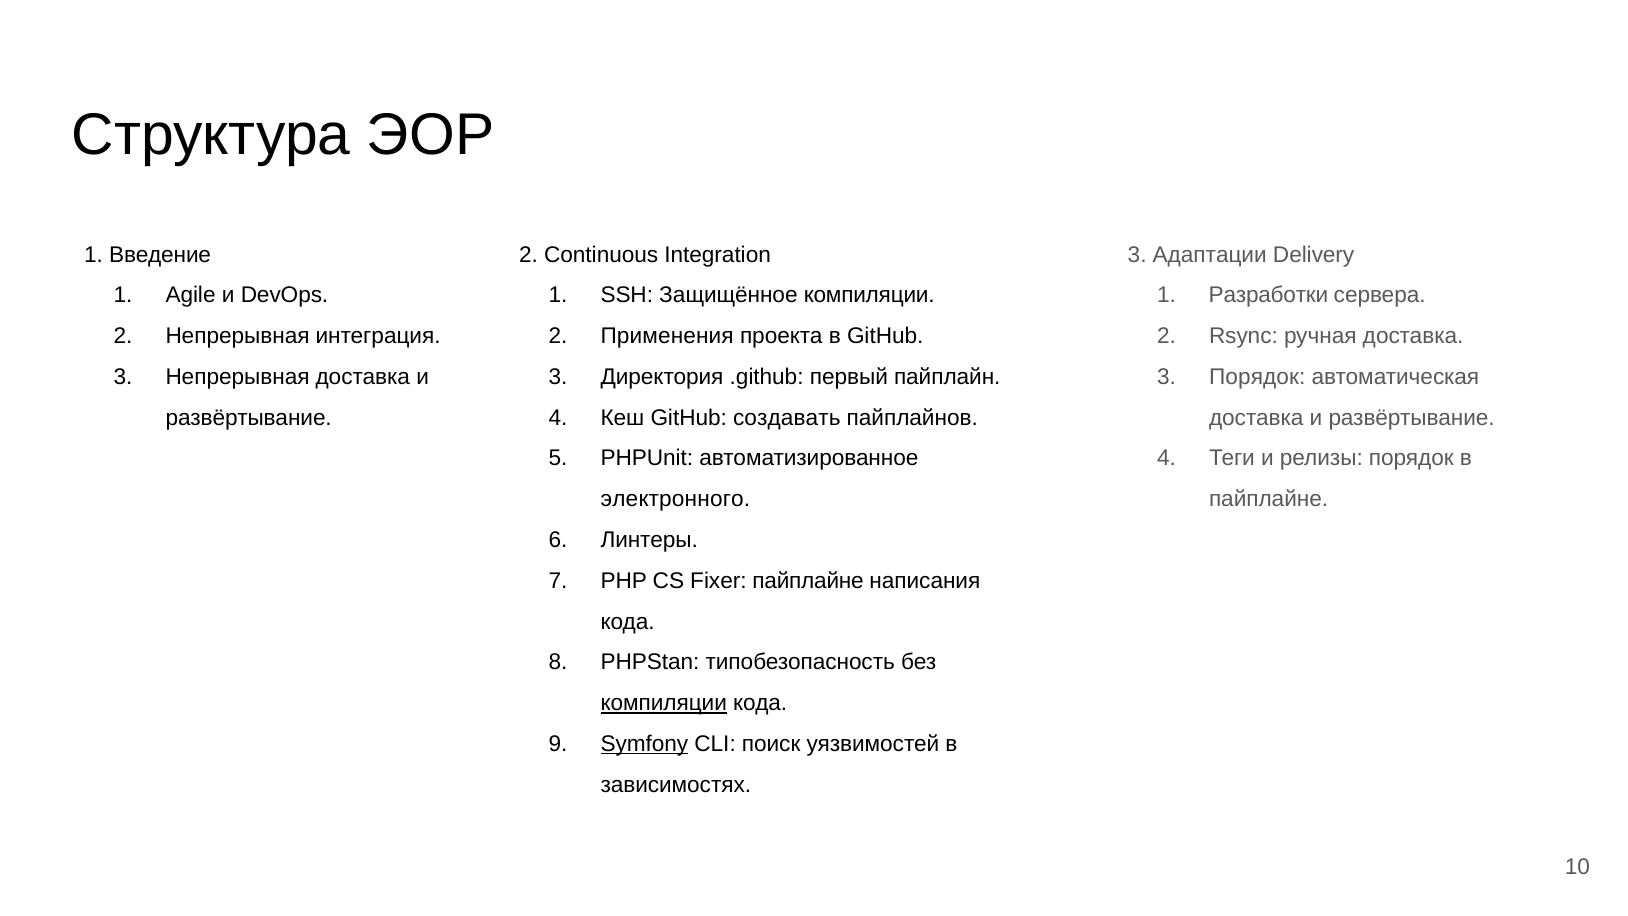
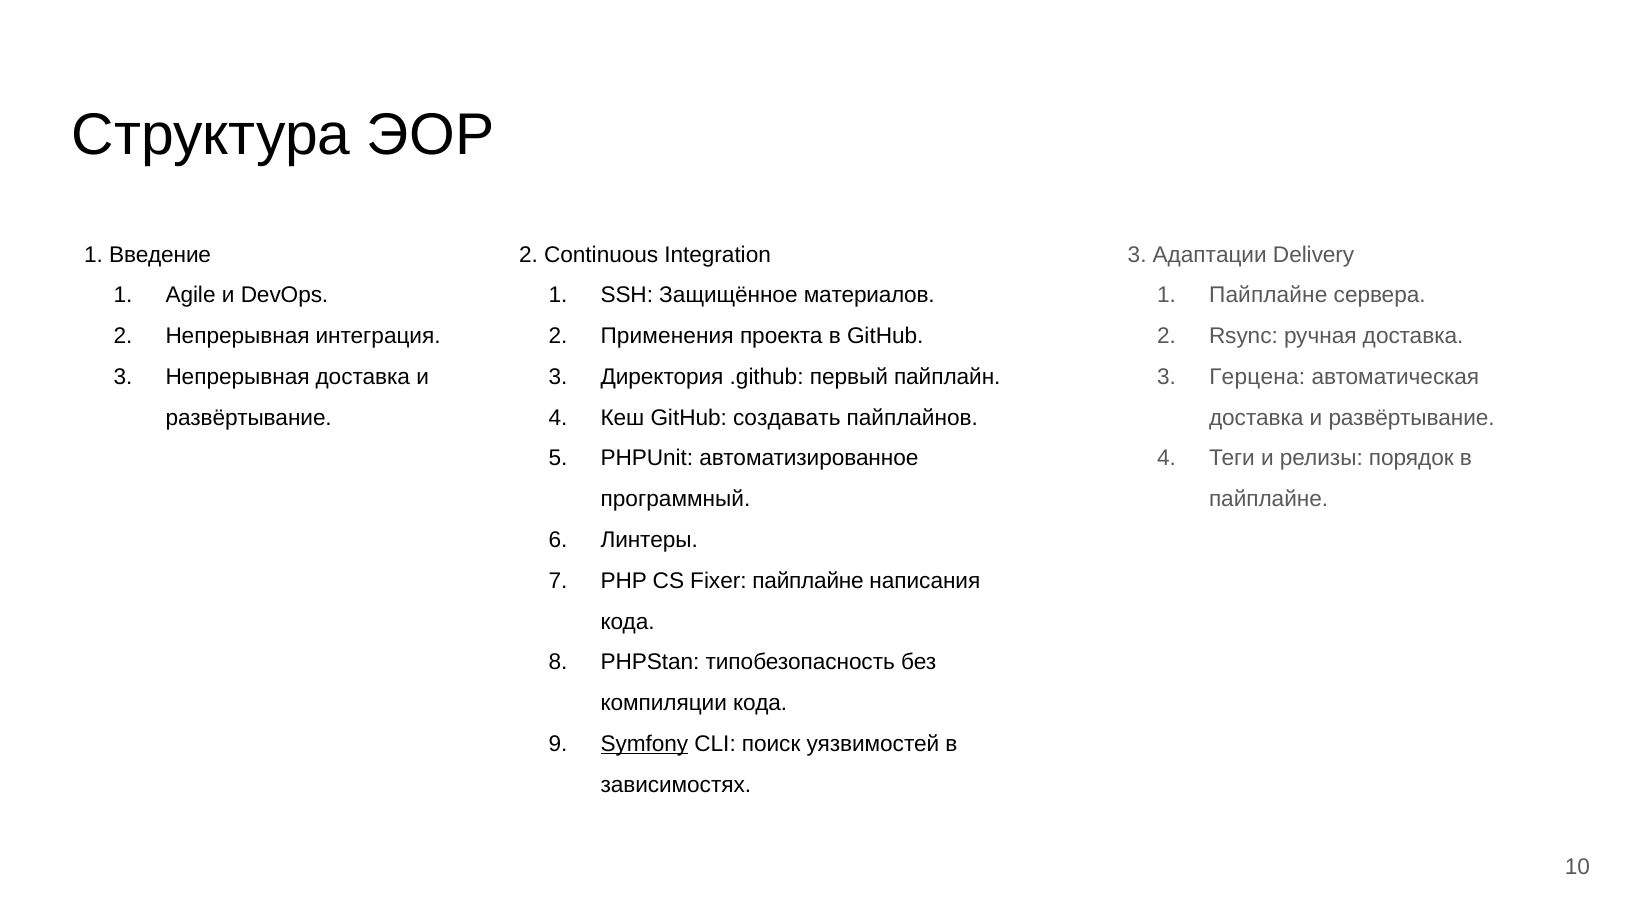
Защищённое компиляции: компиляции -> материалов (869, 295)
1 Разработки: Разработки -> Пайплайне (1268, 295)
3 Порядок: Порядок -> Герцена (1257, 377)
электронного: электронного -> программный (676, 499)
компиляции underline: present -> none (664, 703)
